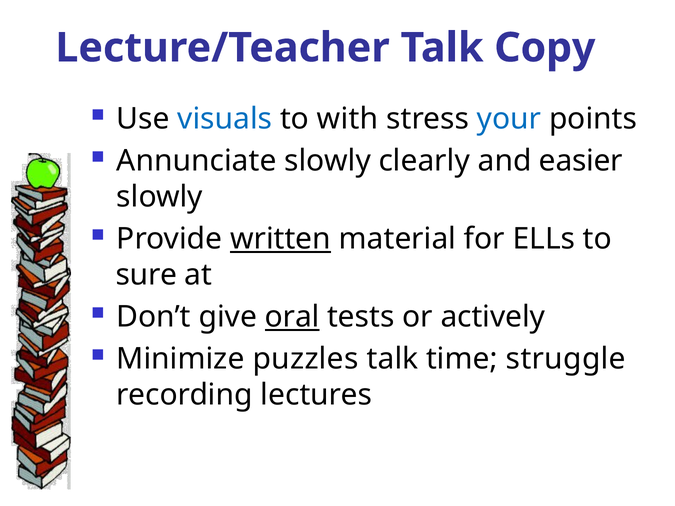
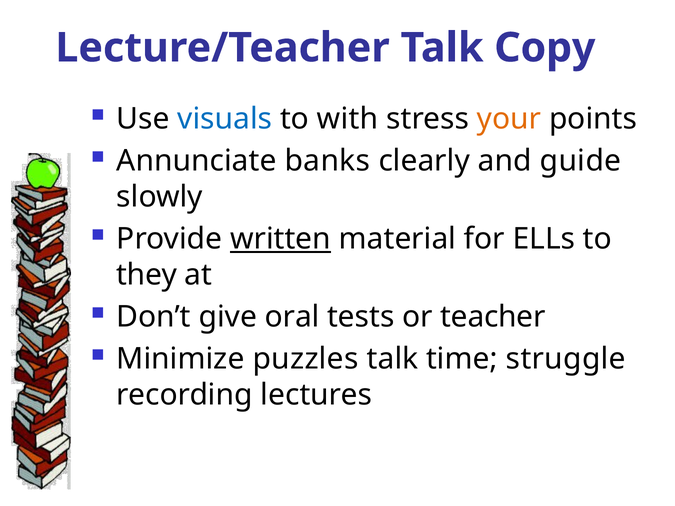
your colour: blue -> orange (509, 119)
Annunciate slowly: slowly -> banks (327, 161)
easier: easier -> guide (581, 161)
sure: sure -> they (147, 275)
oral underline: present -> none (292, 317)
actively: actively -> teacher (493, 317)
